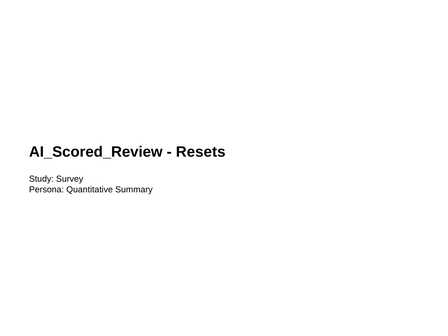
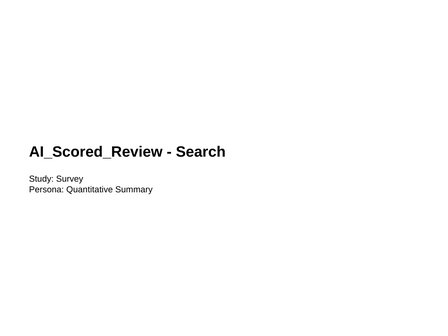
Resets: Resets -> Search (201, 152)
